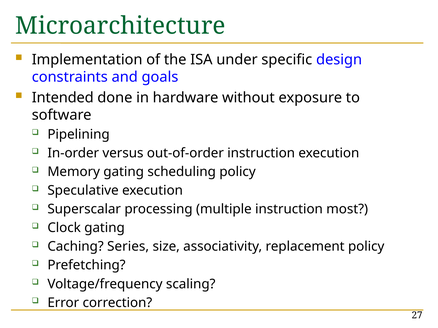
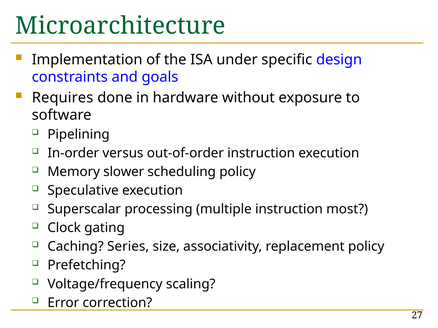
Intended: Intended -> Requires (63, 98)
Memory gating: gating -> slower (124, 172)
